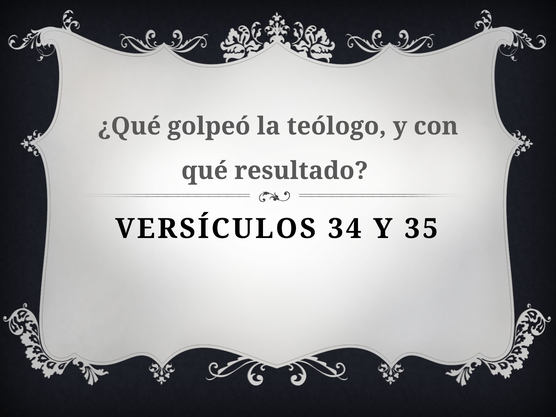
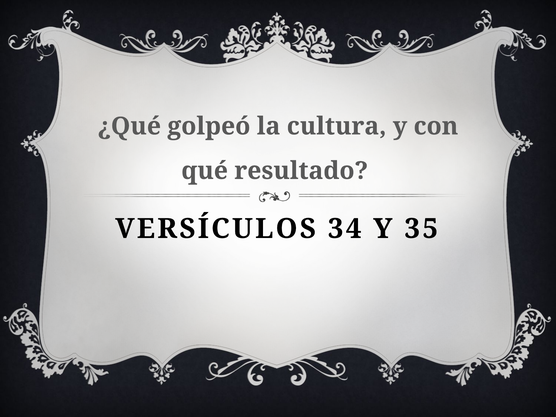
teólogo: teólogo -> cultura (337, 126)
